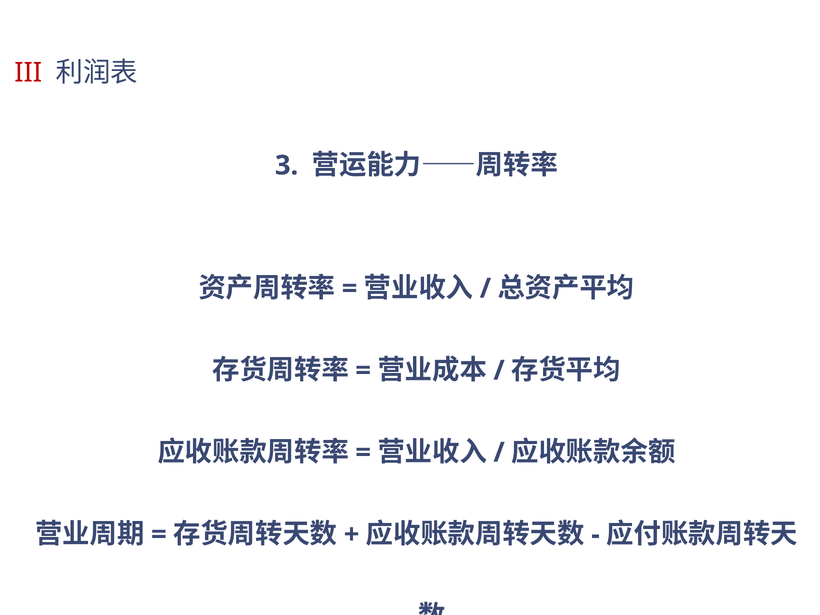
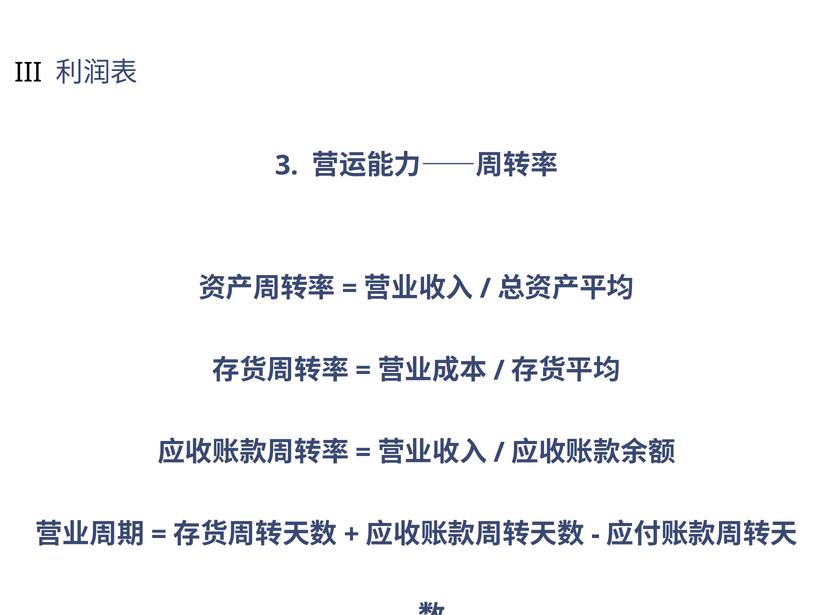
III colour: red -> black (28, 73)
